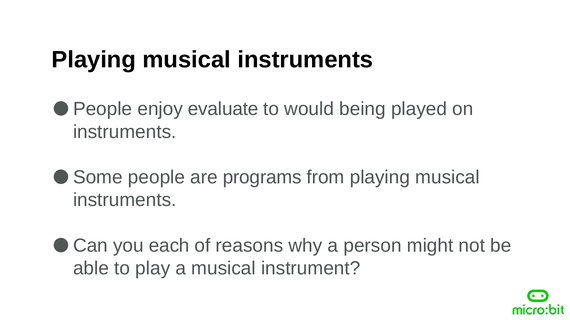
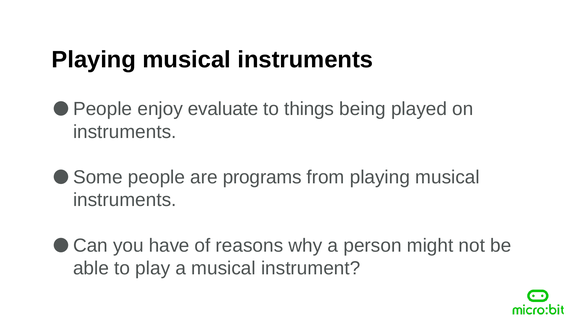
would: would -> things (309, 109)
each: each -> have (169, 246)
